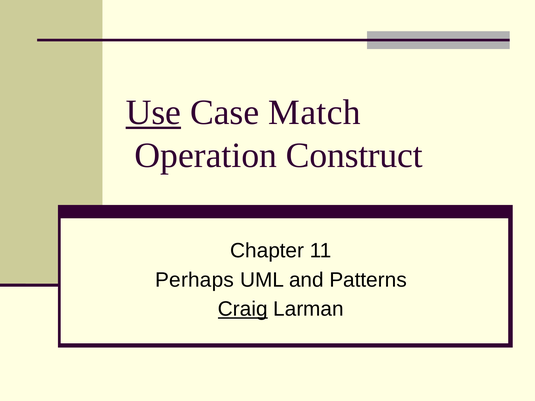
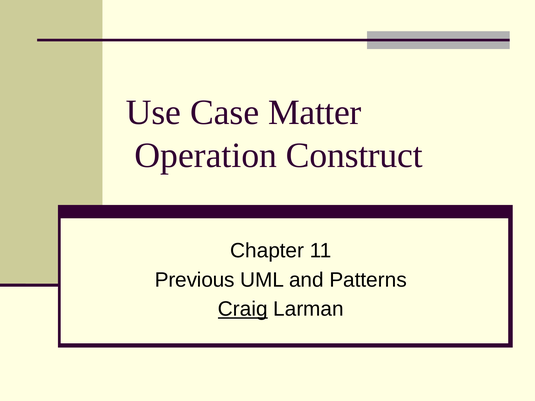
Use underline: present -> none (153, 113)
Match: Match -> Matter (315, 113)
Perhaps: Perhaps -> Previous (195, 280)
